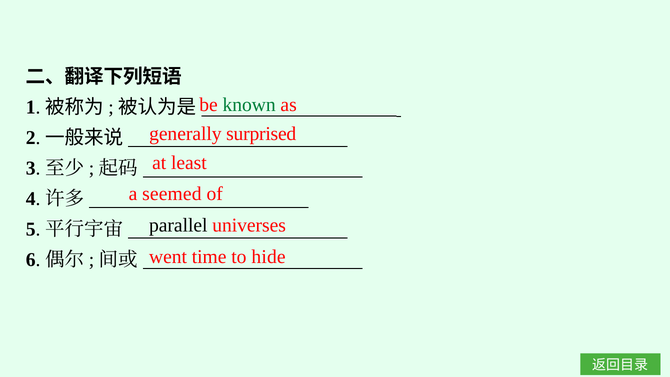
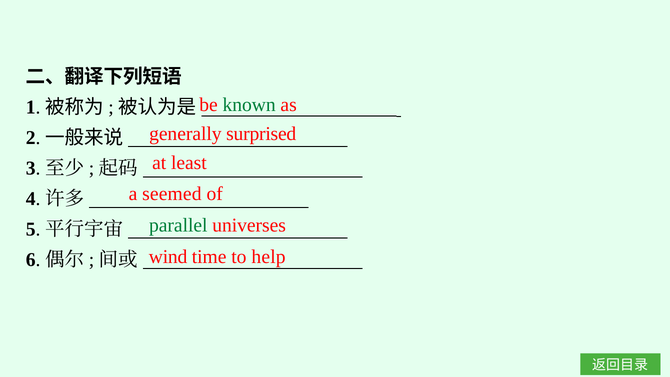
parallel colour: black -> green (178, 225)
went: went -> wind (168, 256)
hide: hide -> help (269, 256)
